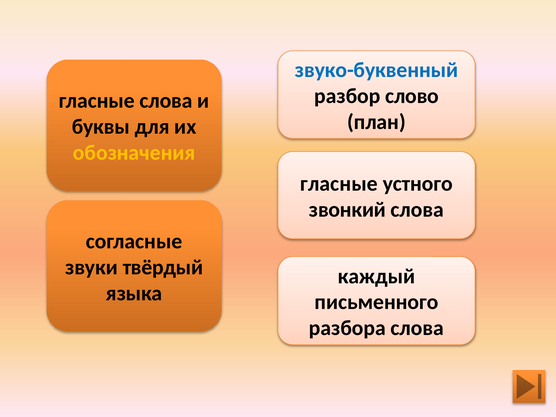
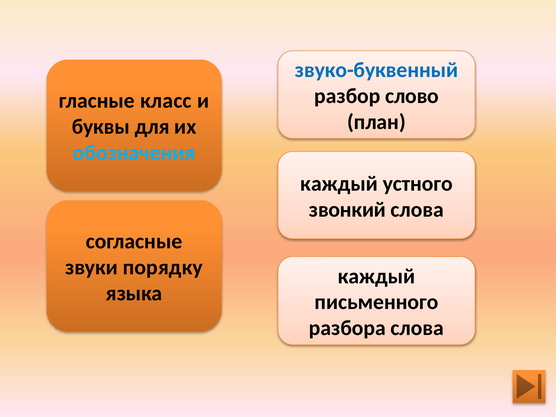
гласные слова: слова -> класс (166, 101)
обозначения colour: yellow -> light blue (134, 153)
гласные: гласные -> каждый (339, 184)
твёрдый: твёрдый -> порядку (163, 267)
